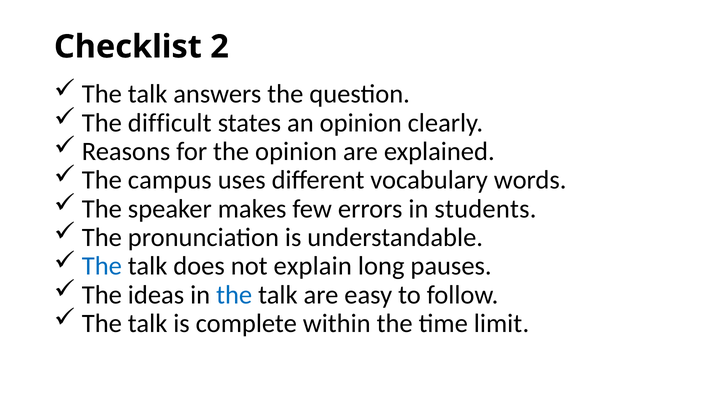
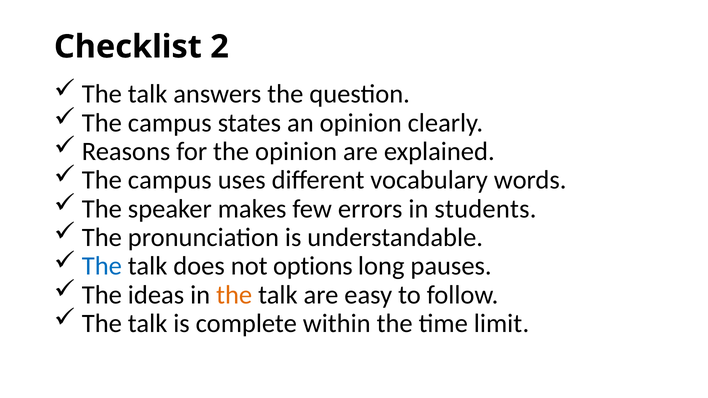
difficult: difficult -> campus (170, 123)
explain: explain -> options (313, 266)
the colour: blue -> orange (234, 295)
